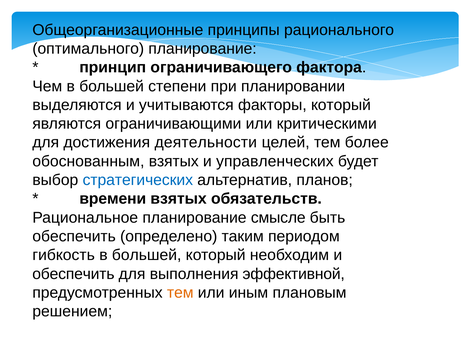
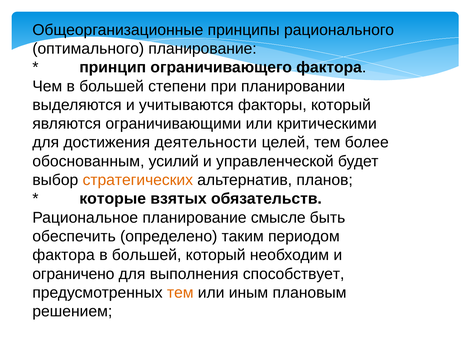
обоснованным взятых: взятых -> усилий (174, 161)
управленческих: управленческих -> управленческой (275, 161)
стратегических colour: blue -> orange (138, 180)
времени: времени -> которые (113, 199)
гибкость: гибкость -> фактора (64, 255)
обеспечить: обеспечить -> ограничено (73, 274)
эффективной: эффективной -> способствует (294, 274)
